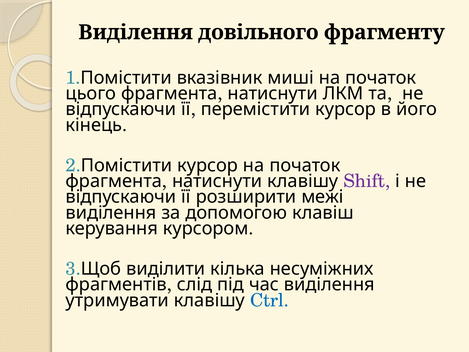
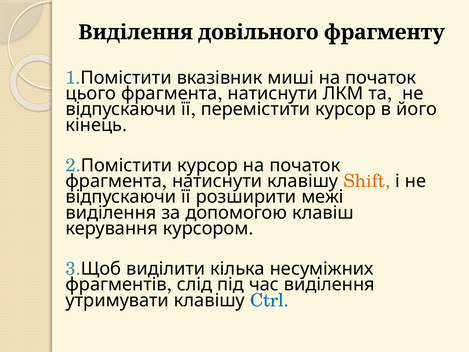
Shift colour: purple -> orange (367, 181)
